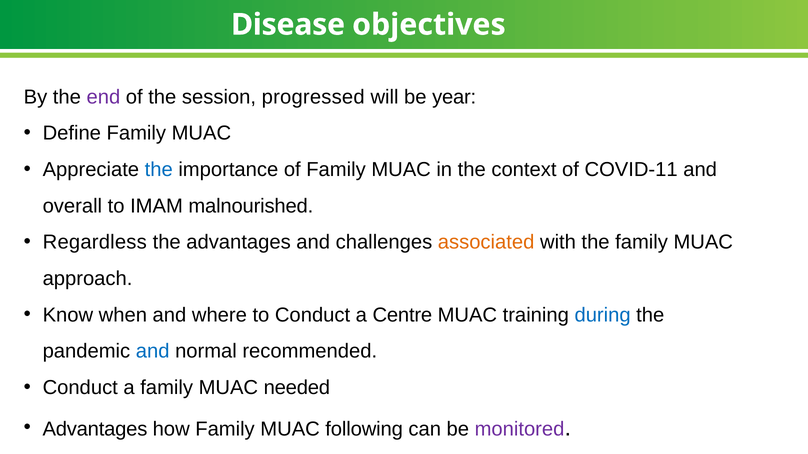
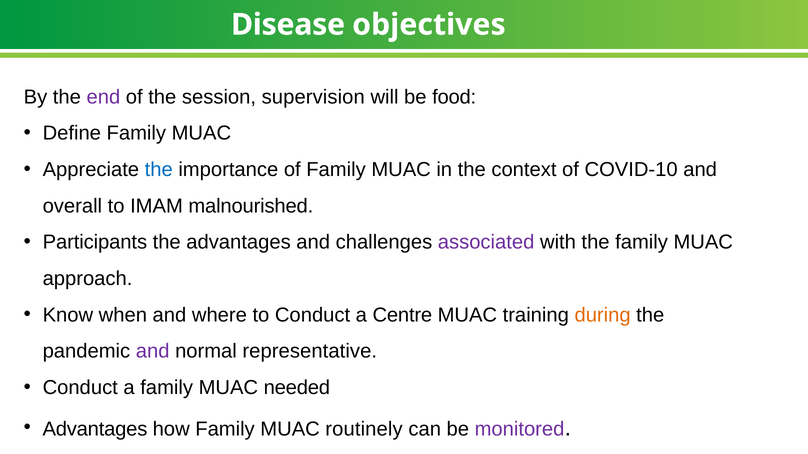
progressed: progressed -> supervision (313, 97)
year: year -> food (454, 97)
COVID-11: COVID-11 -> COVID-10 (631, 170)
Regardless: Regardless -> Participants (95, 243)
associated colour: orange -> purple (486, 243)
during colour: blue -> orange (603, 315)
and colour: blue -> purple (153, 352)
recommended: recommended -> representative (310, 352)
following: following -> routinely (364, 430)
